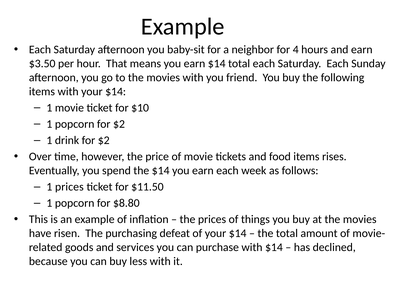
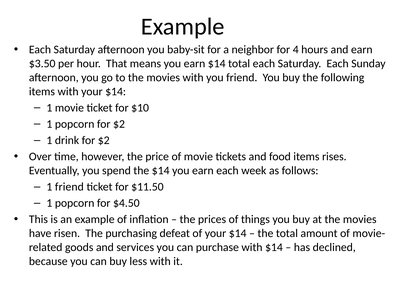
1 prices: prices -> friend (69, 187)
$8.80: $8.80 -> $4.50 (126, 203)
